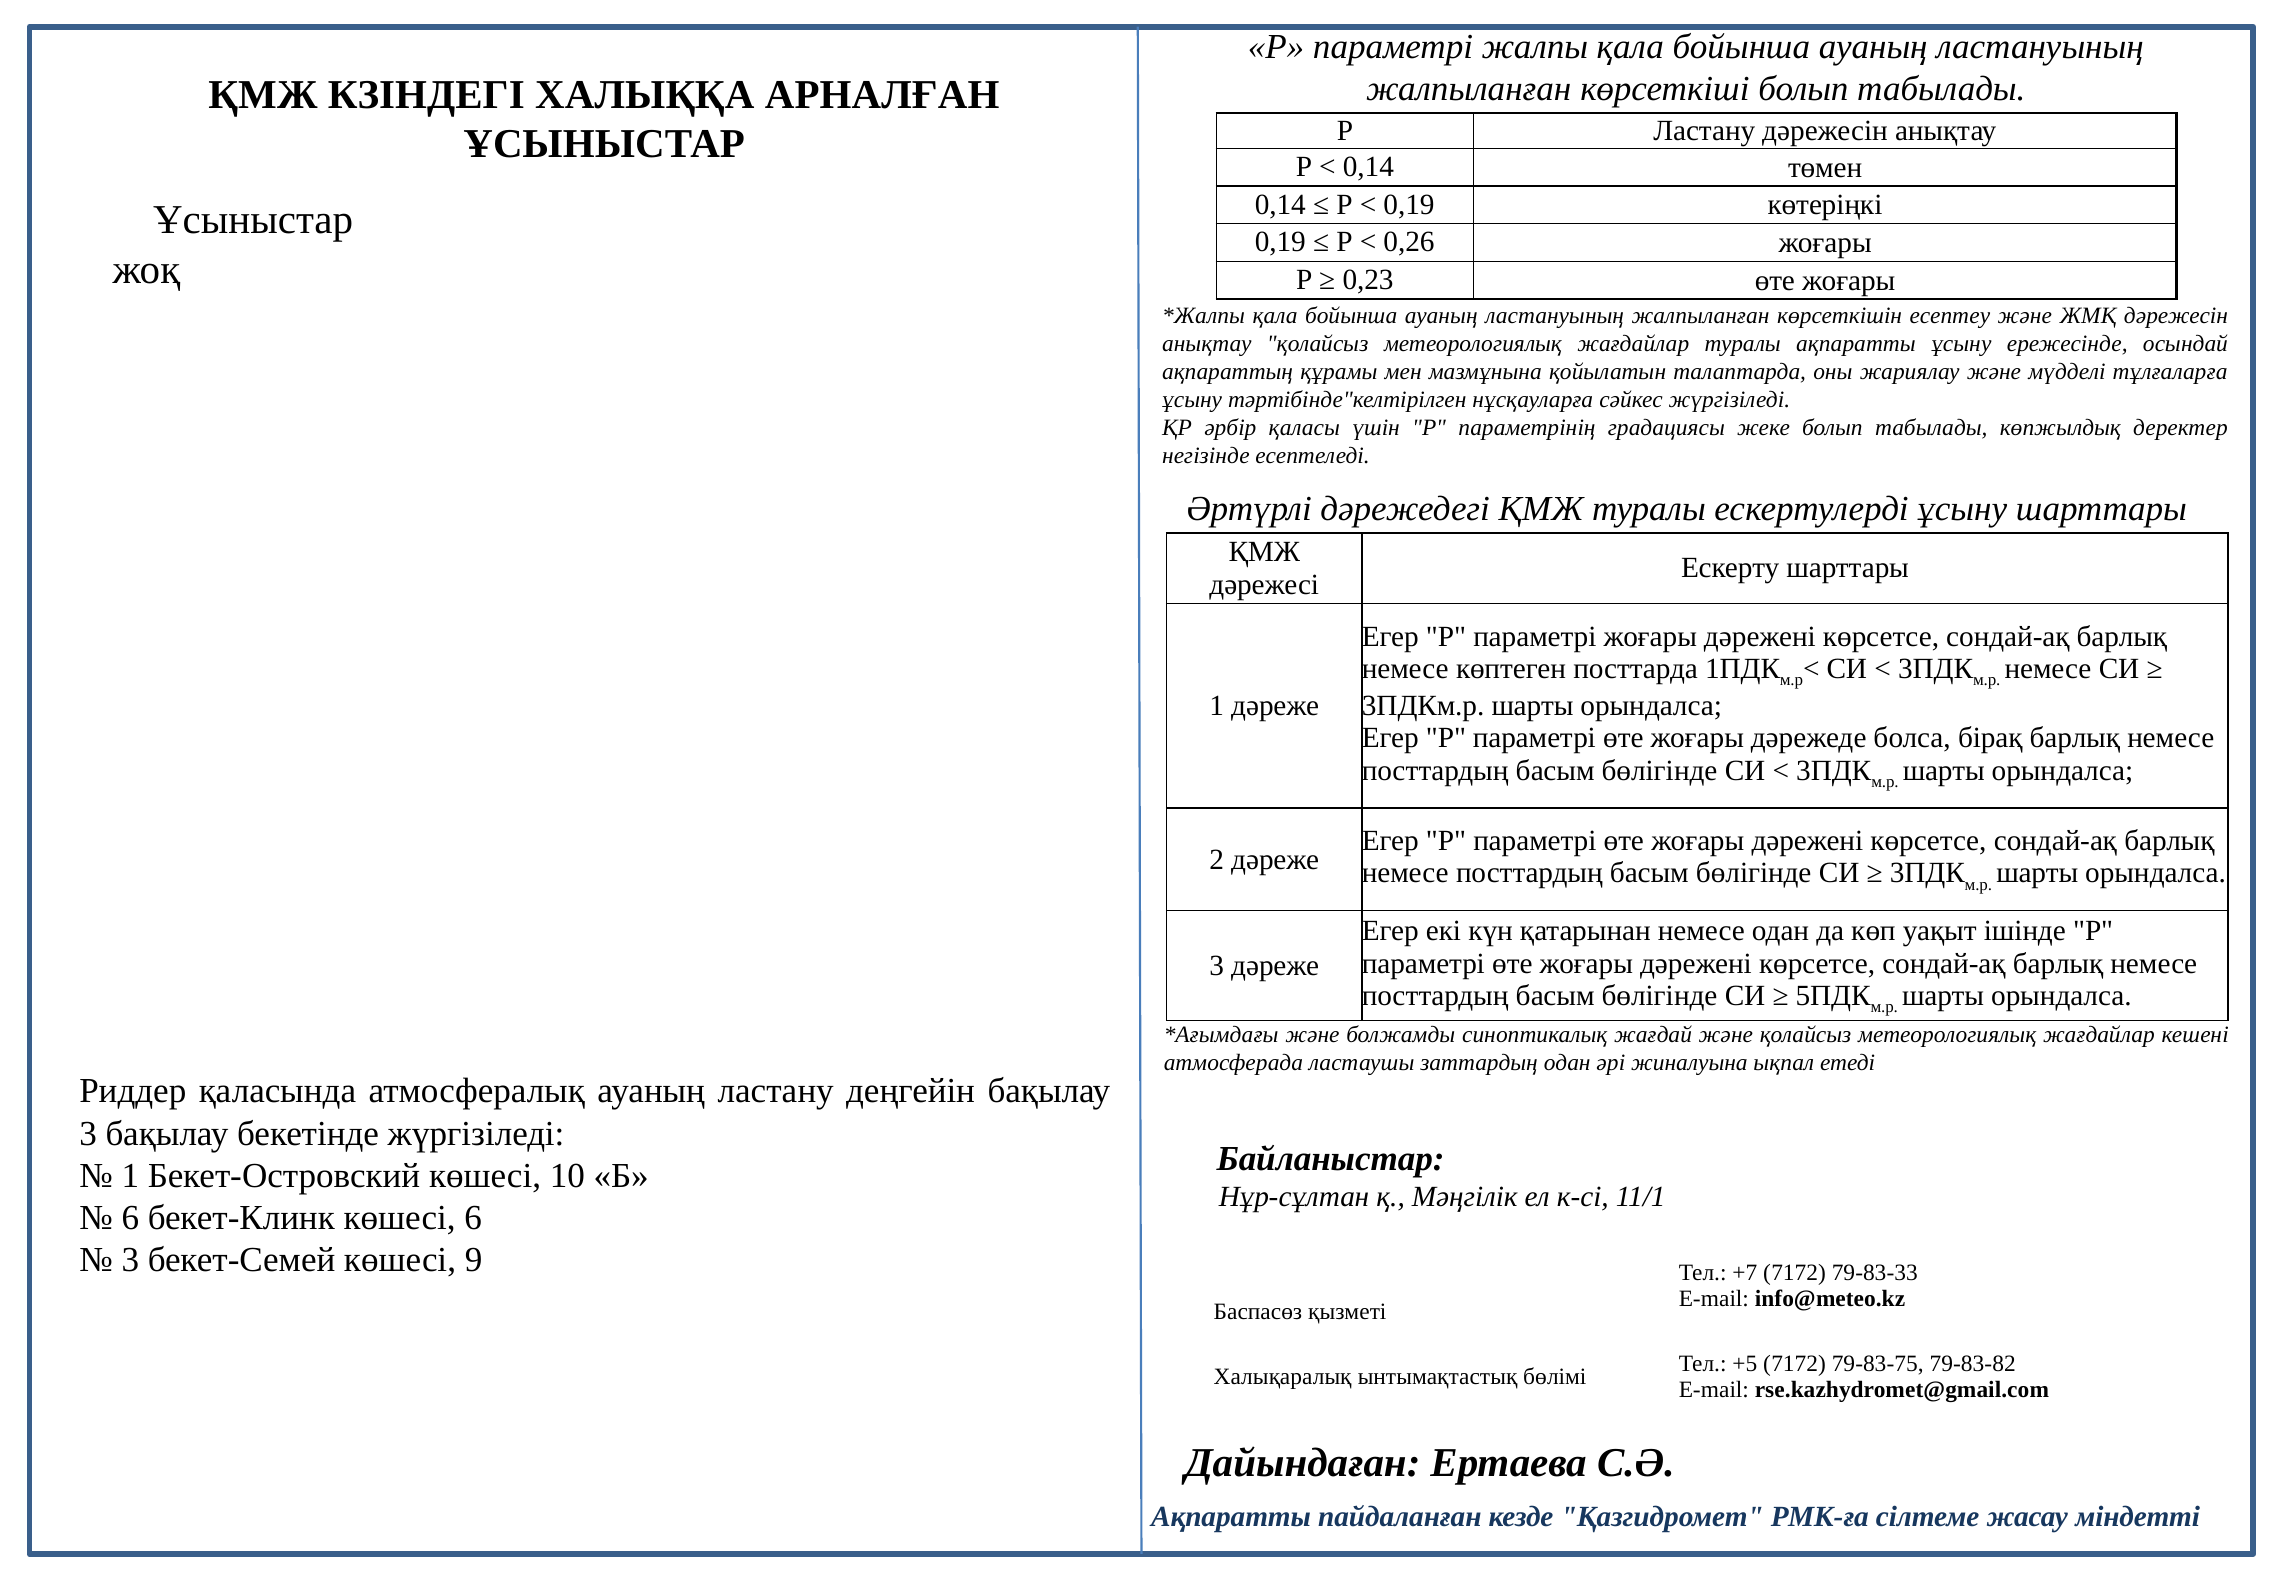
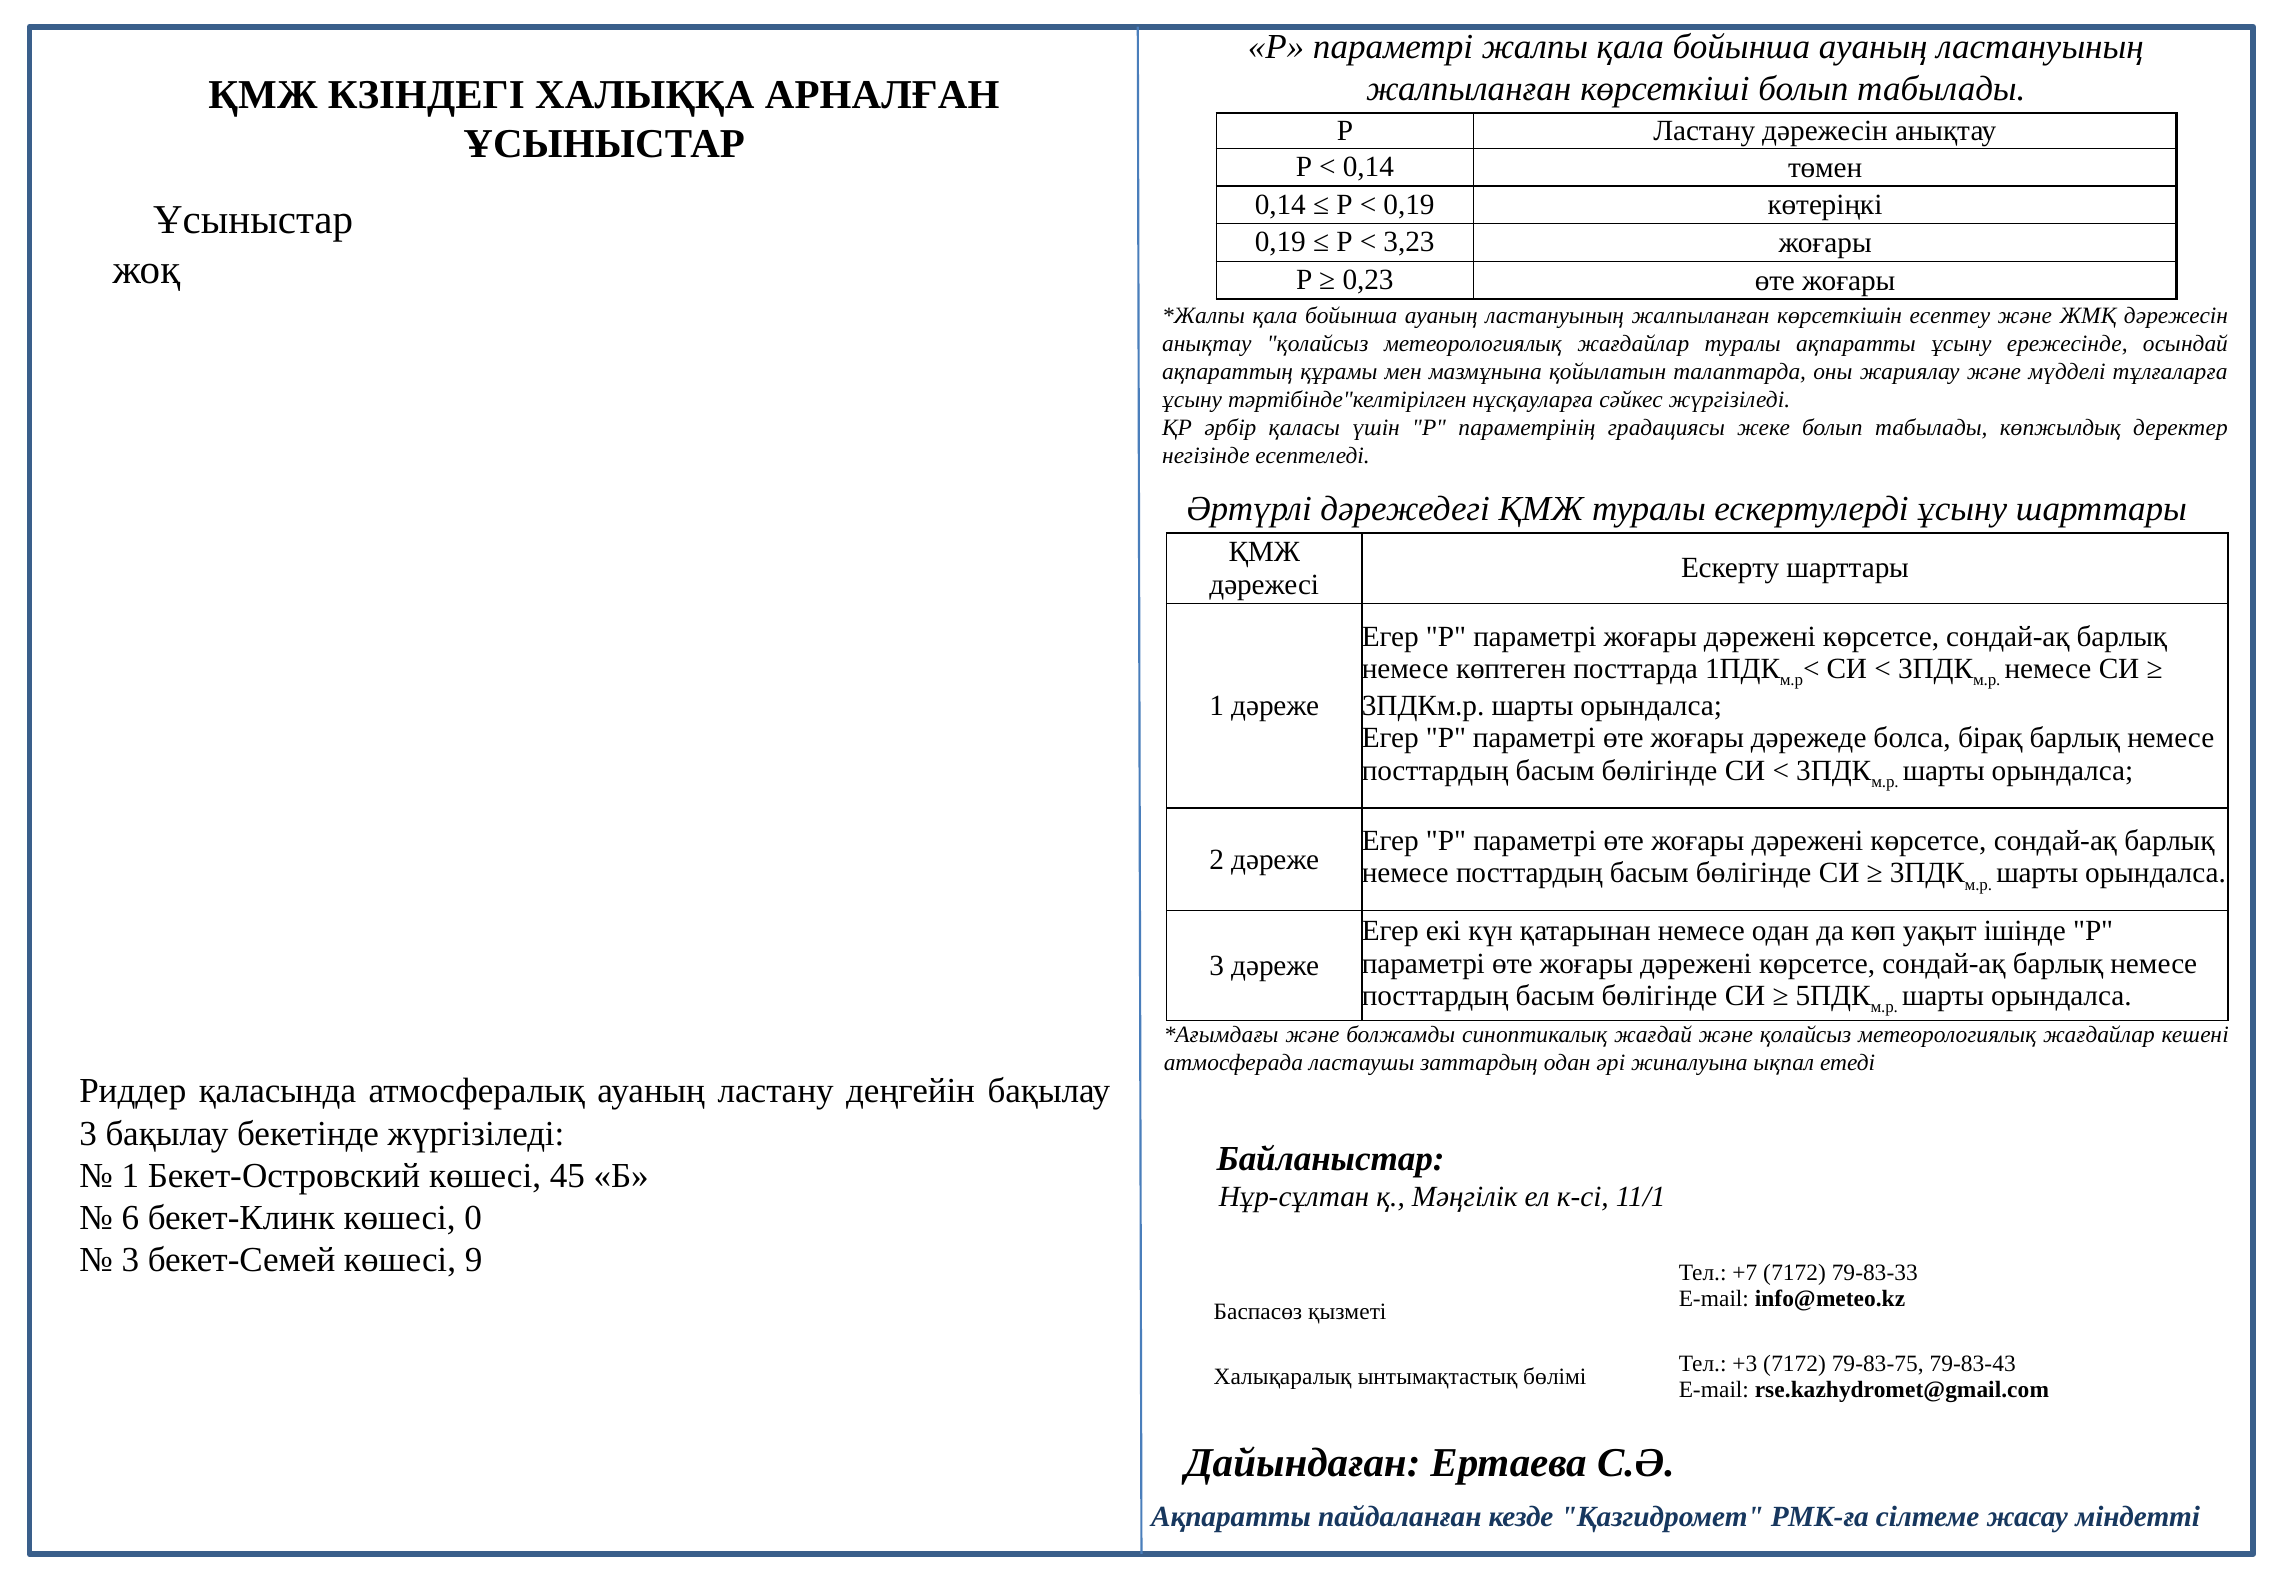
0,26: 0,26 -> 3,23 (1409, 242)
10: 10 -> 45 (567, 1175)
көшесі 6: 6 -> 0 (473, 1217)
+5: +5 -> +3 (1745, 1363)
79-83-82: 79-83-82 -> 79-83-43 (1973, 1363)
